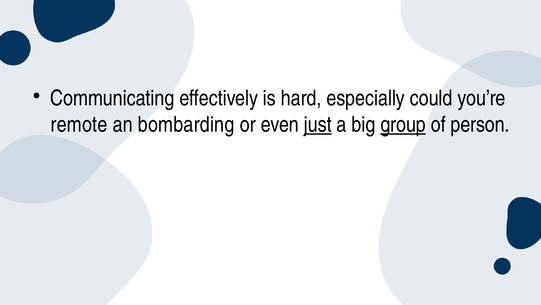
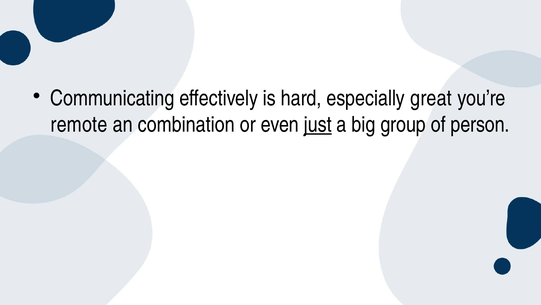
could: could -> great (431, 98)
bombarding: bombarding -> combination (186, 124)
group underline: present -> none (403, 124)
